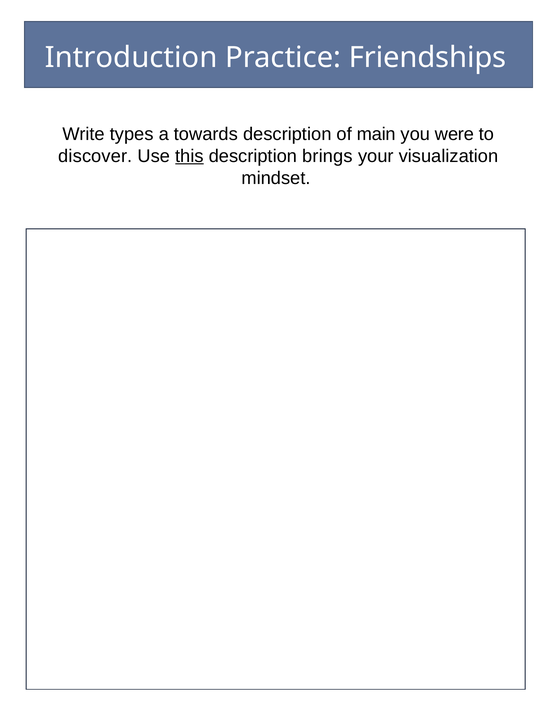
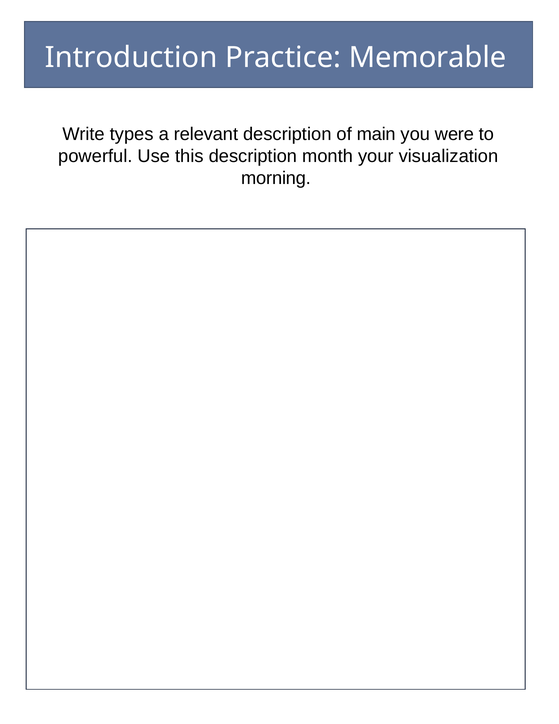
Friendships: Friendships -> Memorable (427, 57)
towards: towards -> relevant (206, 134)
discover: discover -> powerful (95, 156)
this underline: present -> none (189, 156)
brings: brings -> month (328, 156)
mindset: mindset -> morning (276, 178)
